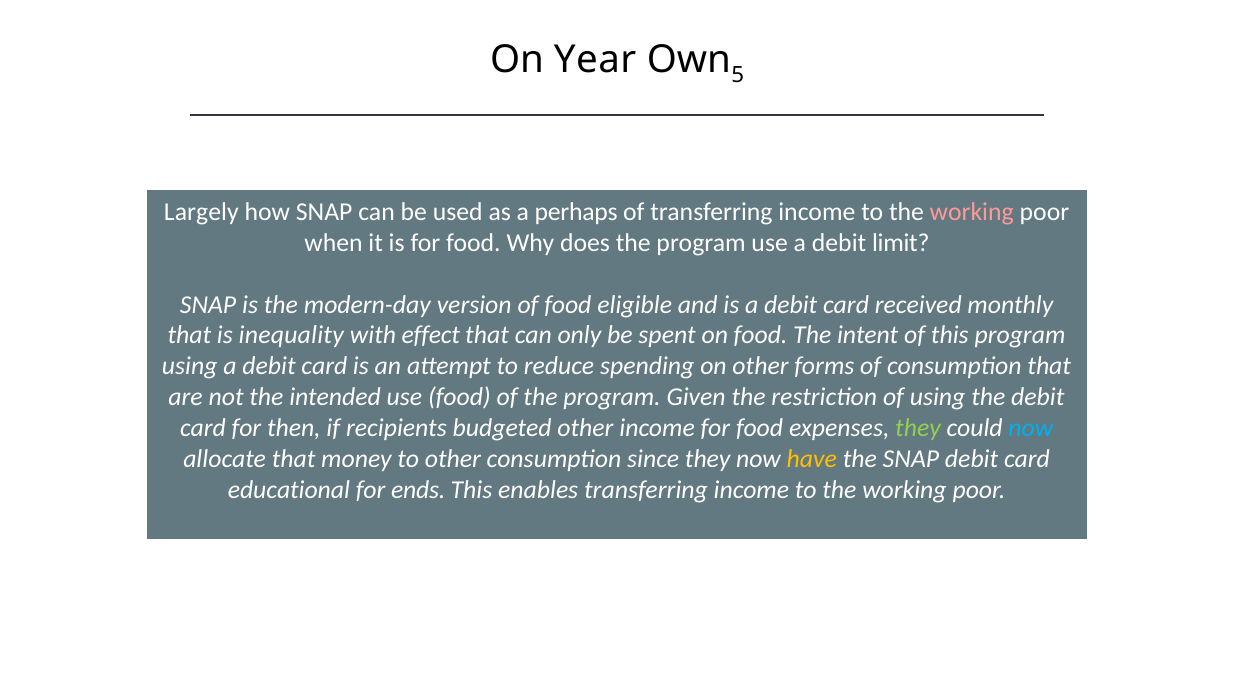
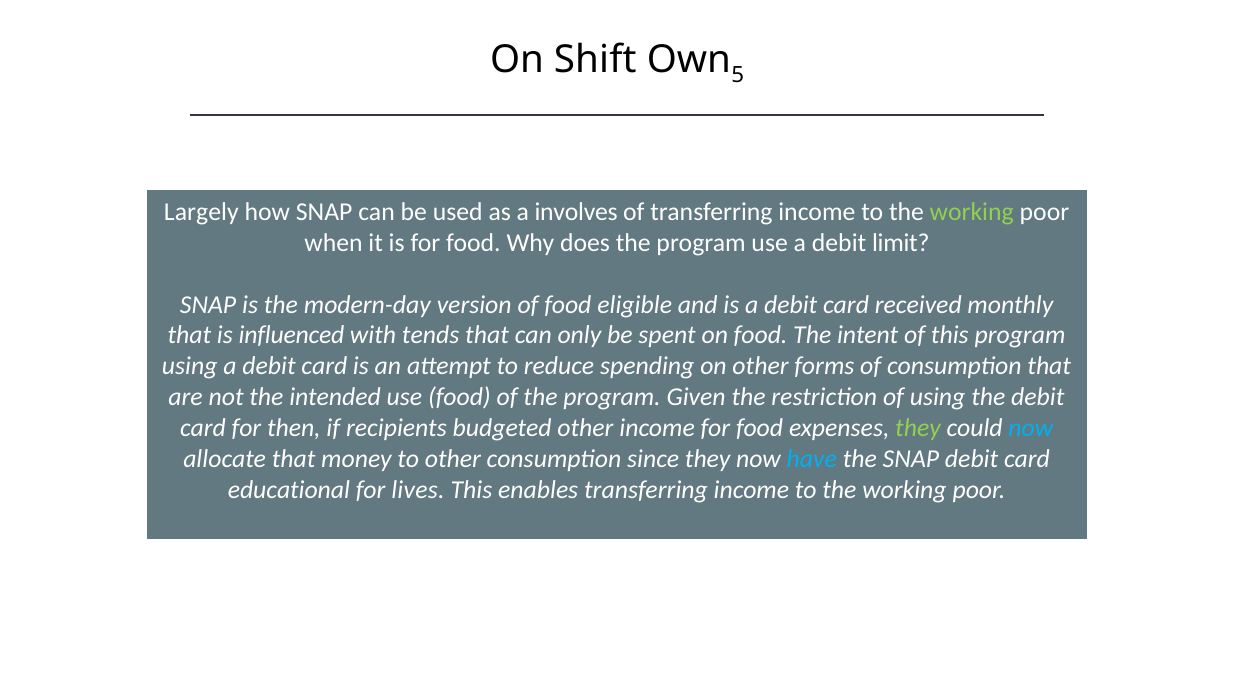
Year: Year -> Shift (595, 60)
perhaps: perhaps -> involves (576, 212)
working colour: pink -> light green (972, 212)
inequality: inequality -> influenced (291, 336)
effect: effect -> tends (431, 336)
have colour: yellow -> light blue (812, 459)
ends: ends -> lives (418, 490)
